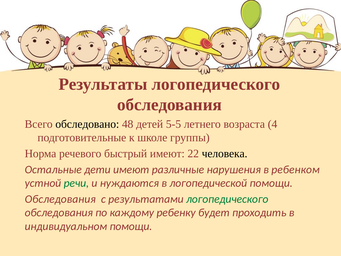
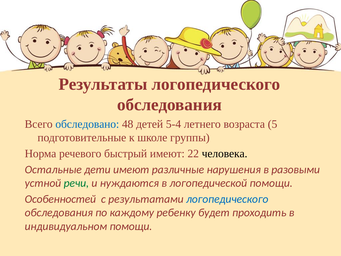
обследовано colour: black -> blue (87, 124)
5-5: 5-5 -> 5-4 (173, 124)
4: 4 -> 5 (273, 124)
ребенком: ребенком -> разовыми (296, 169)
Обследования: Обследования -> Особенностей (60, 199)
логопедического colour: green -> blue (227, 199)
